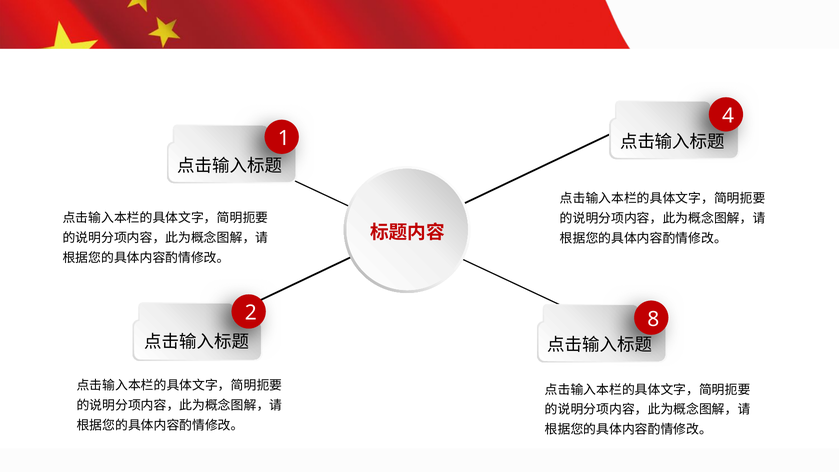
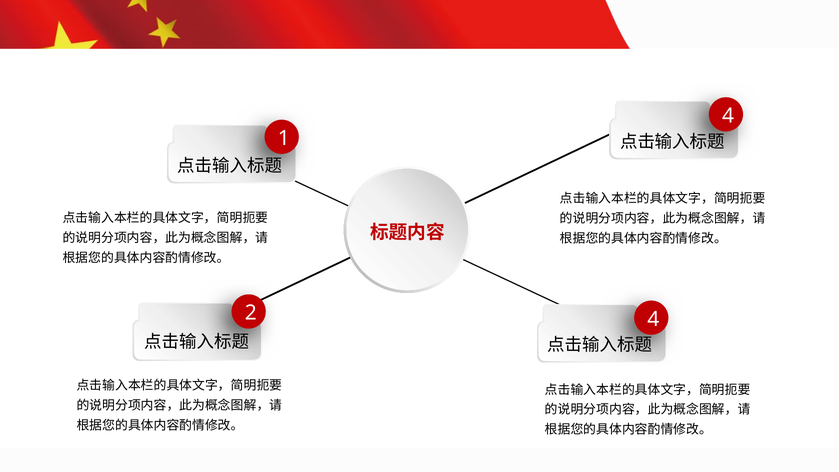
2 8: 8 -> 4 (653, 319)
